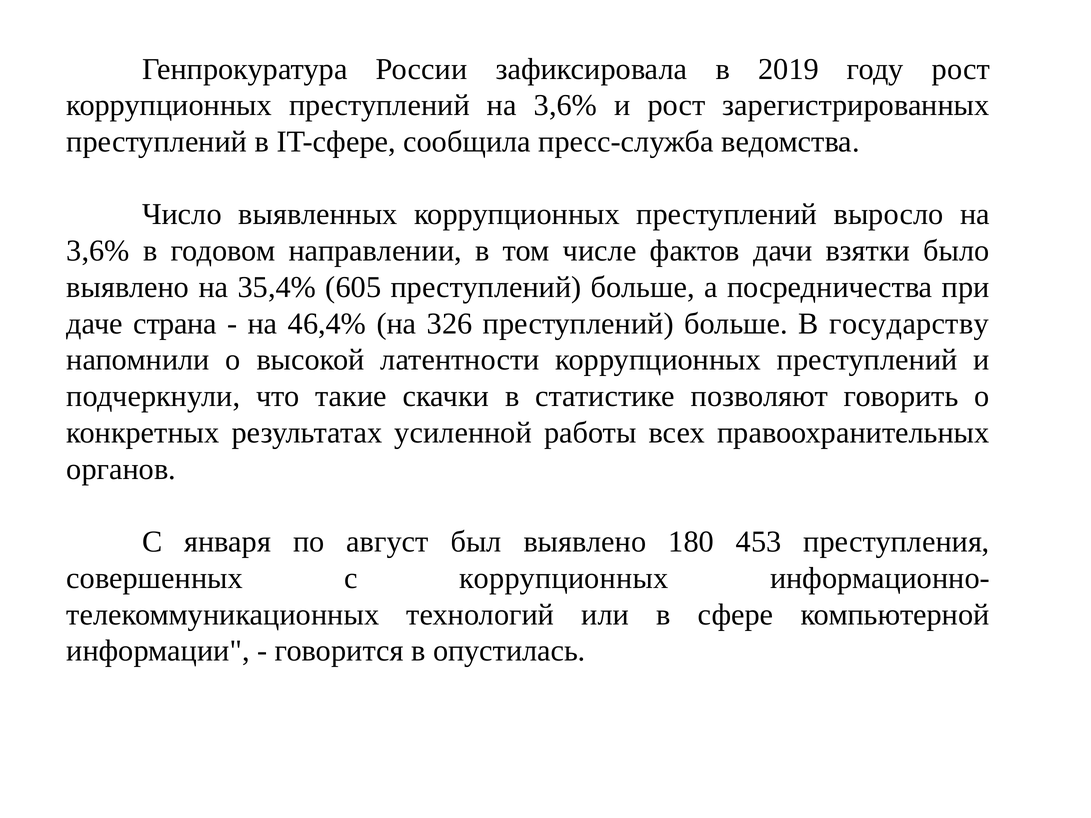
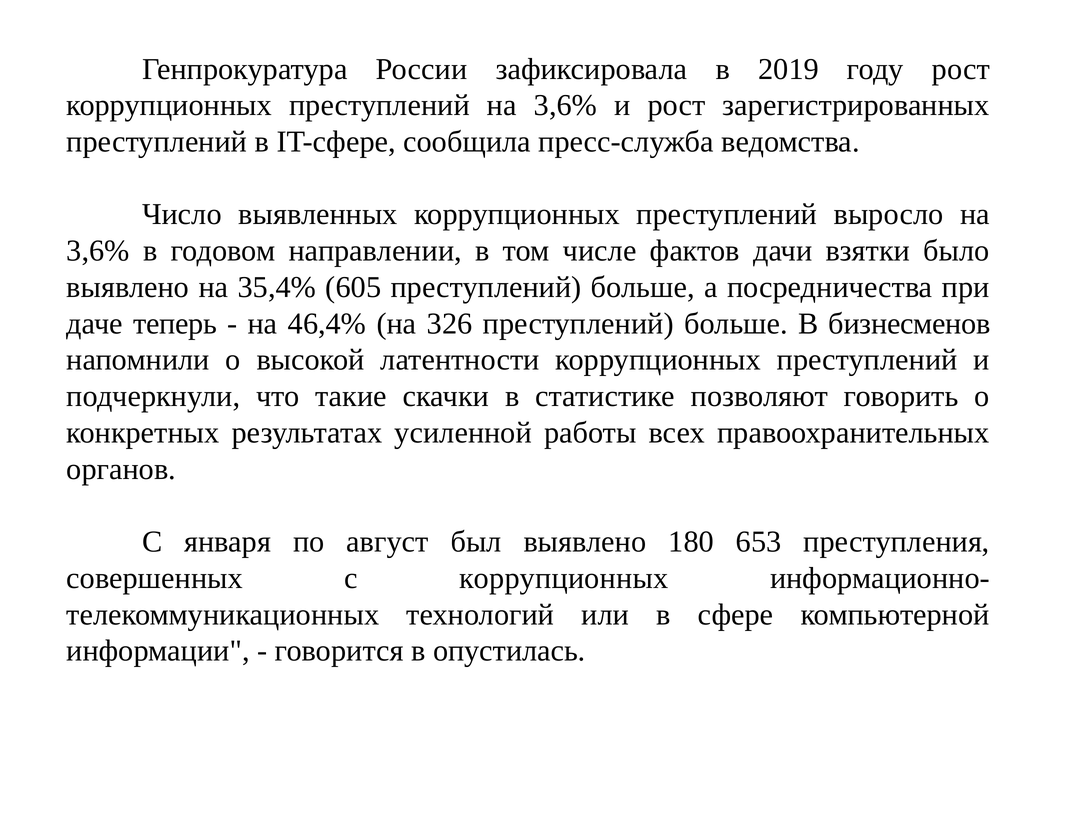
страна: страна -> теперь (175, 324)
государству: государству -> бизнесменов (909, 324)
453: 453 -> 653 (759, 542)
